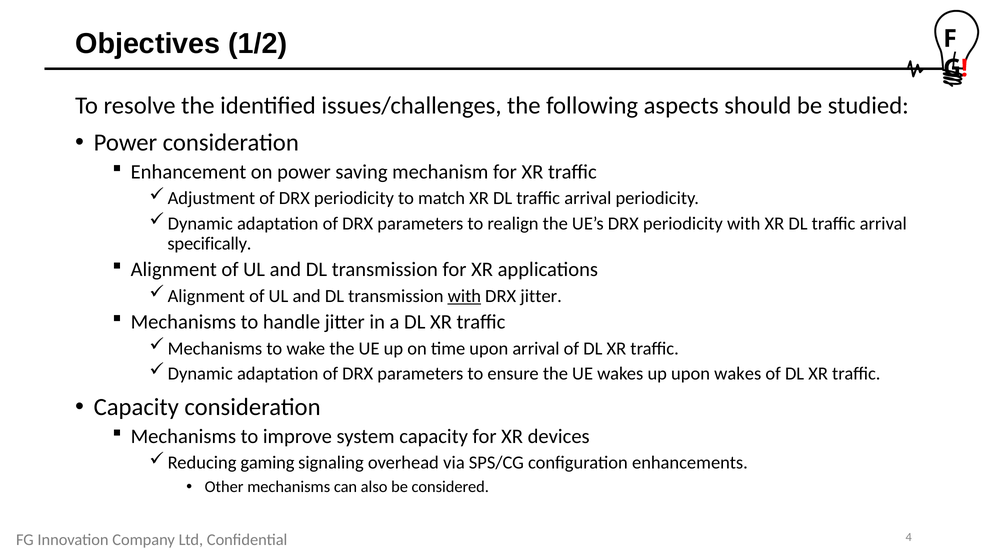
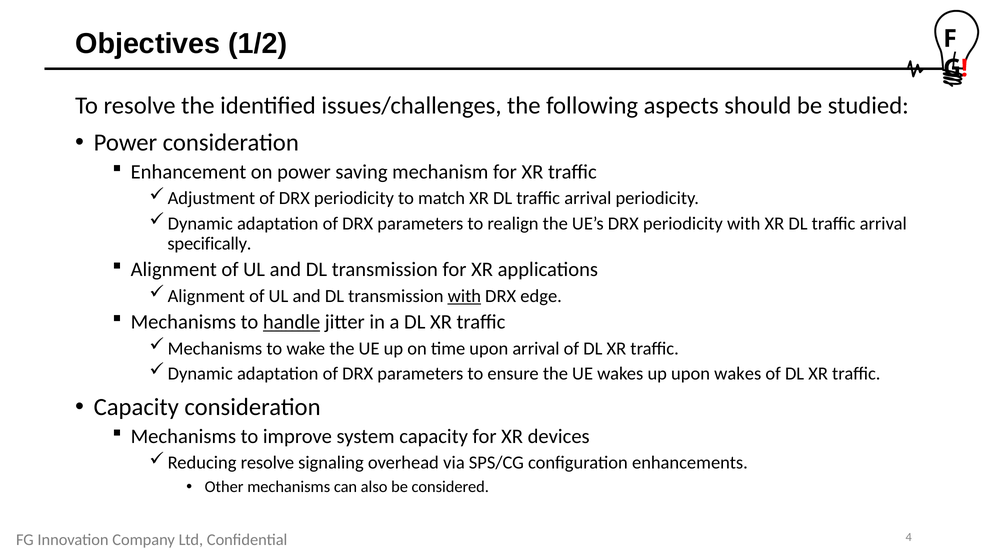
DRX jitter: jitter -> edge (541, 296)
handle underline: none -> present (292, 322)
gaming: gaming -> resolve (267, 463)
